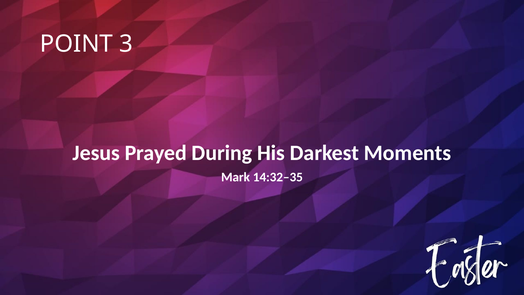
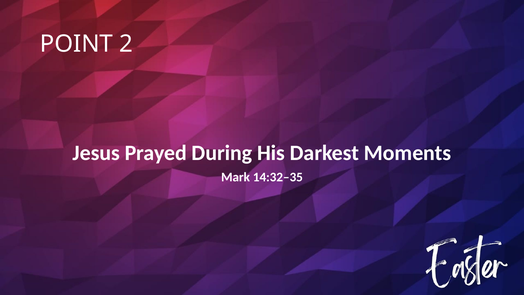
3: 3 -> 2 (126, 44)
